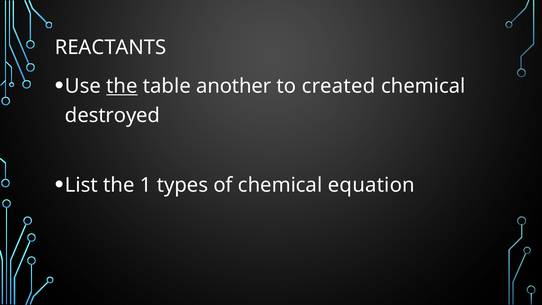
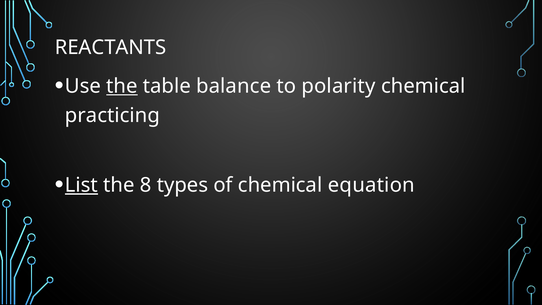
another: another -> balance (234, 86)
created: created -> polarity (339, 86)
destroyed: destroyed -> practicing (112, 115)
List underline: none -> present (81, 185)
1: 1 -> 8 (146, 185)
